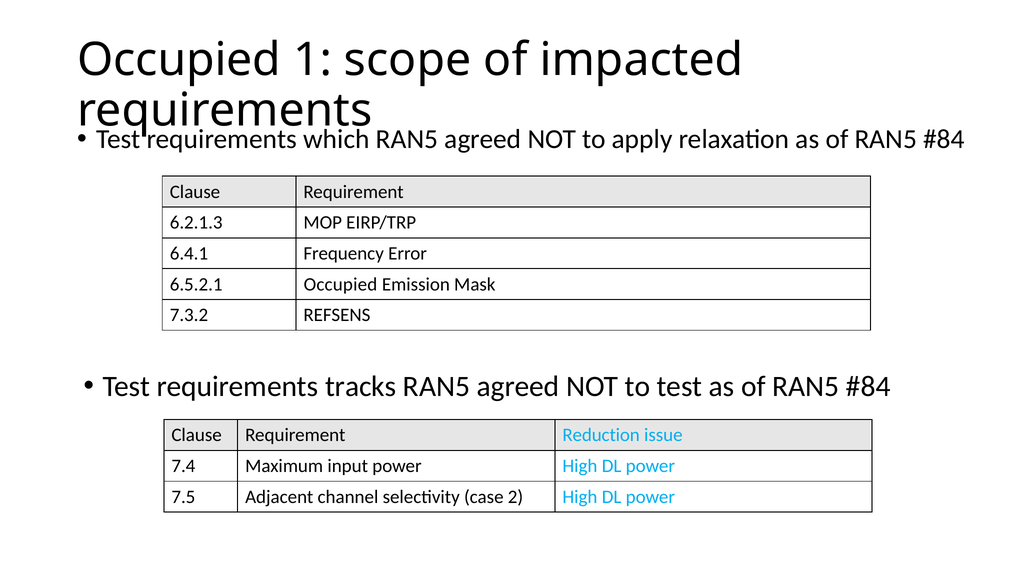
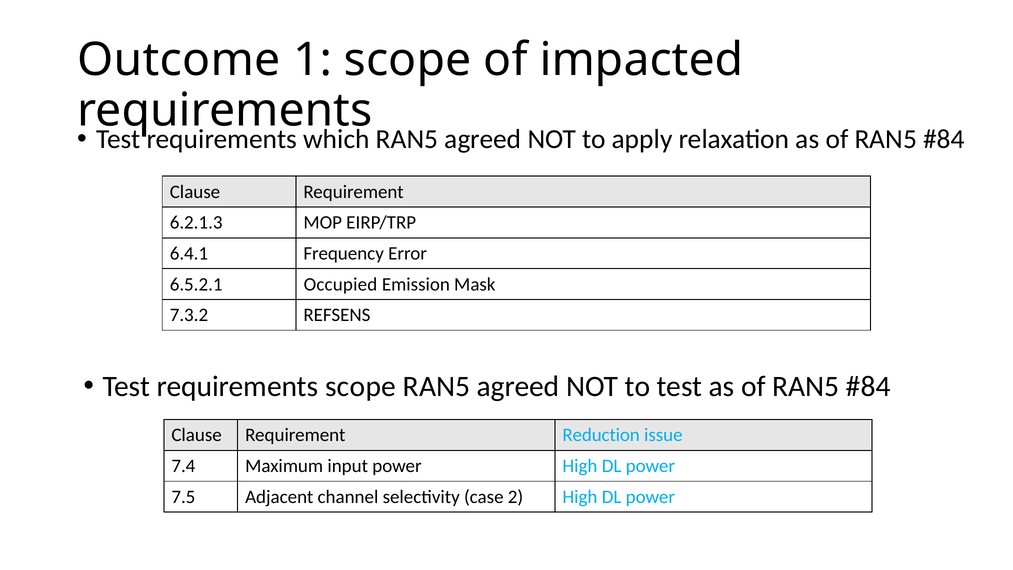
Occupied: Occupied -> Outcome (179, 60)
requirements tracks: tracks -> scope (361, 386)
